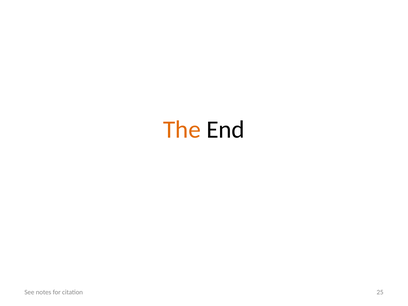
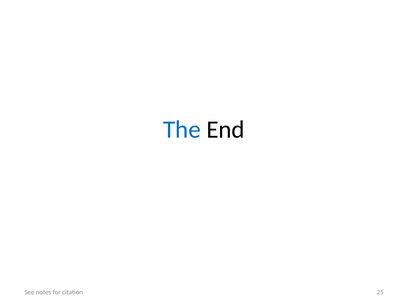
The colour: orange -> blue (182, 130)
